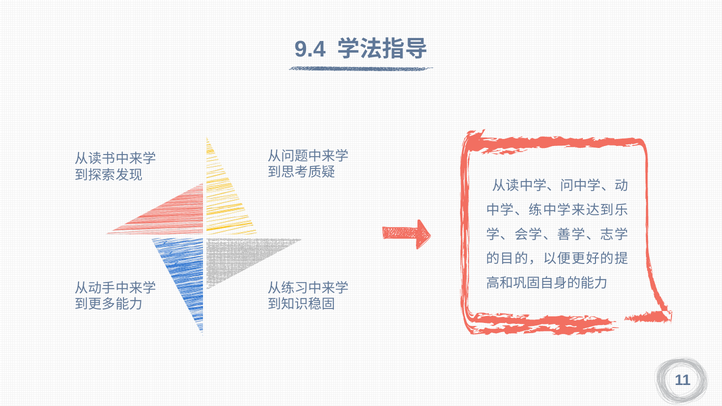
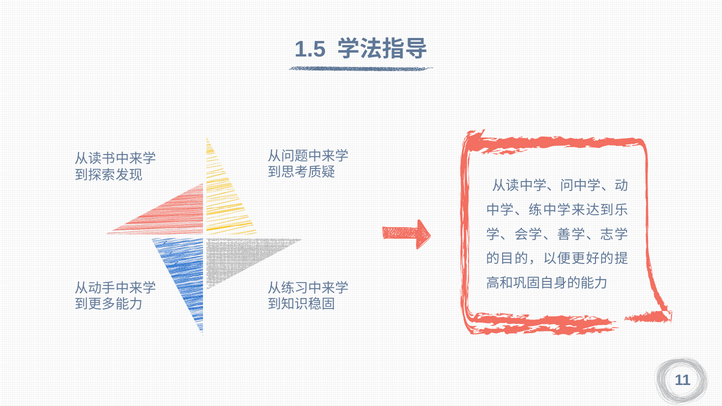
9.4: 9.4 -> 1.5 (310, 49)
